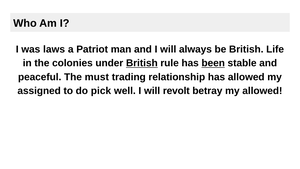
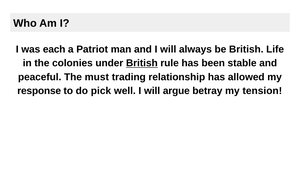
laws: laws -> each (54, 49)
been underline: present -> none (213, 63)
assigned: assigned -> response (39, 91)
revolt: revolt -> argue (176, 91)
my allowed: allowed -> tension (262, 91)
